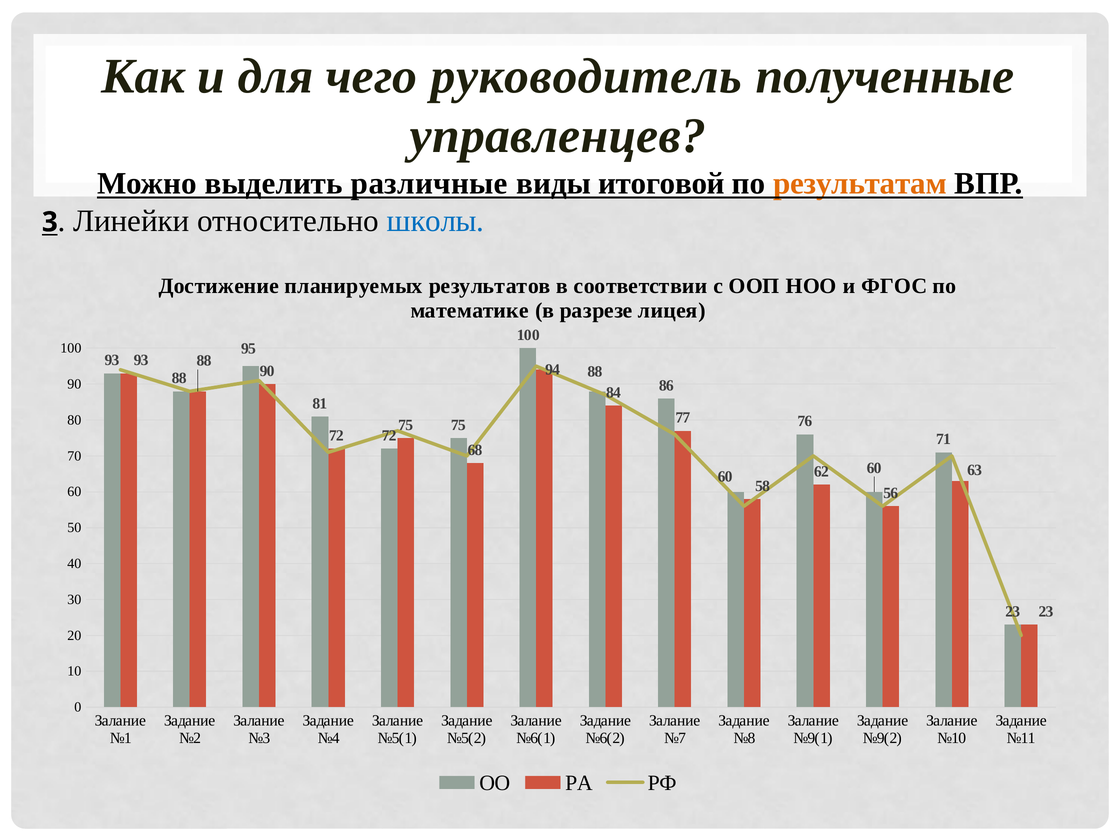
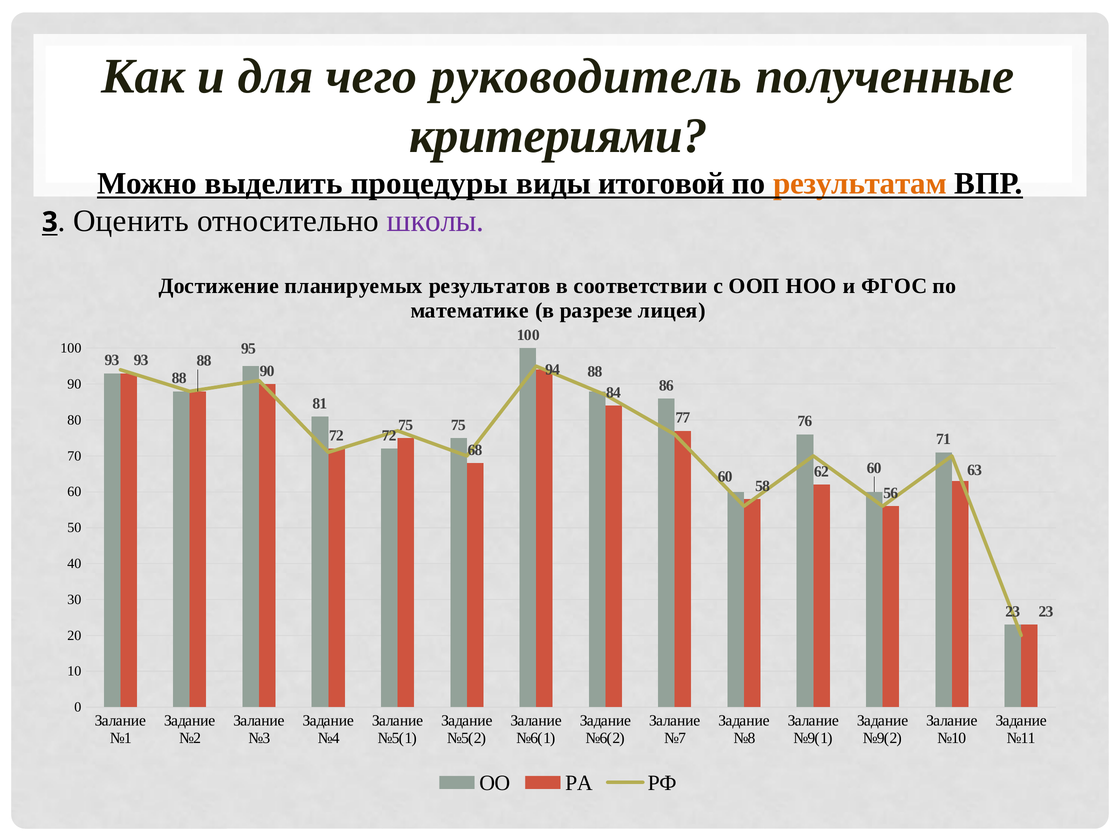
управленцев: управленцев -> критериями (558, 136)
различные: различные -> процедуры (429, 184)
Линейки: Линейки -> Оценить (131, 221)
школы colour: blue -> purple (435, 221)
